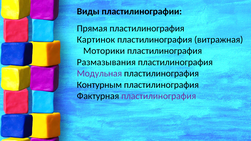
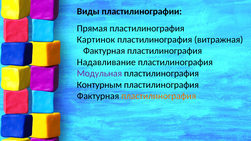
Моторики: Моторики -> Фактурная (104, 51)
Размазывания: Размазывания -> Надавливание (106, 62)
пластилинография colour: purple -> orange (159, 96)
